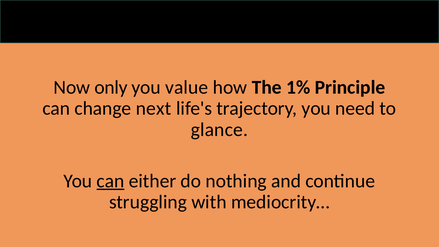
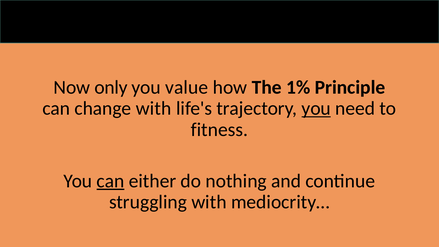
change next: next -> with (154, 108)
you underline: none -> present (316, 108)
glance: glance -> fitness (219, 130)
